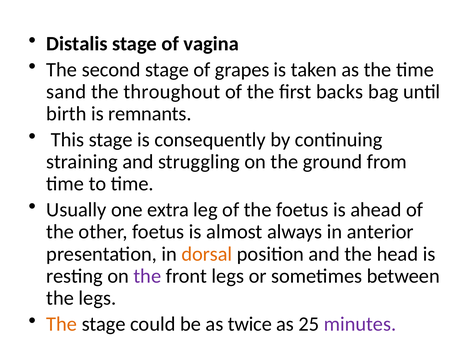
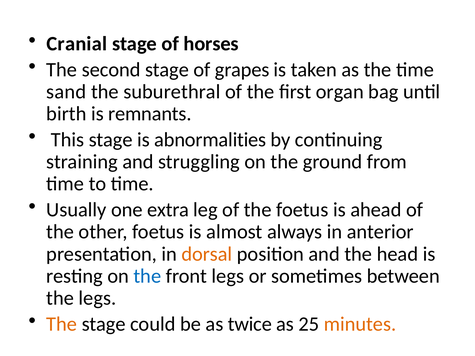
Distalis: Distalis -> Cranial (77, 44)
vagina: vagina -> horses (211, 44)
throughout: throughout -> suburethral (172, 92)
backs: backs -> organ (340, 92)
consequently: consequently -> abnormalities (210, 140)
the colour: purple -> blue (147, 276)
minutes colour: purple -> orange (360, 324)
